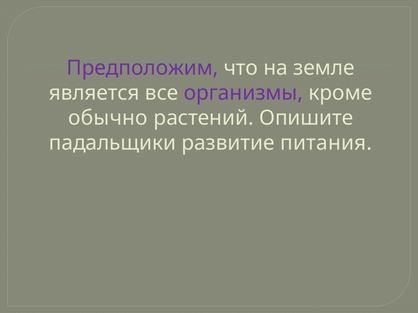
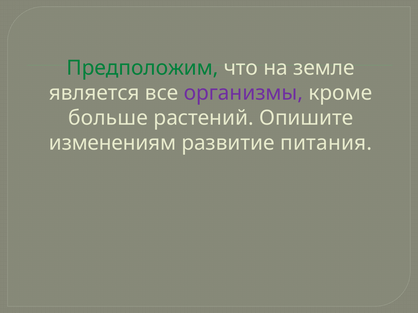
Предположим colour: purple -> green (142, 68)
обычно: обычно -> больше (108, 118)
падальщики: падальщики -> изменениям (113, 143)
